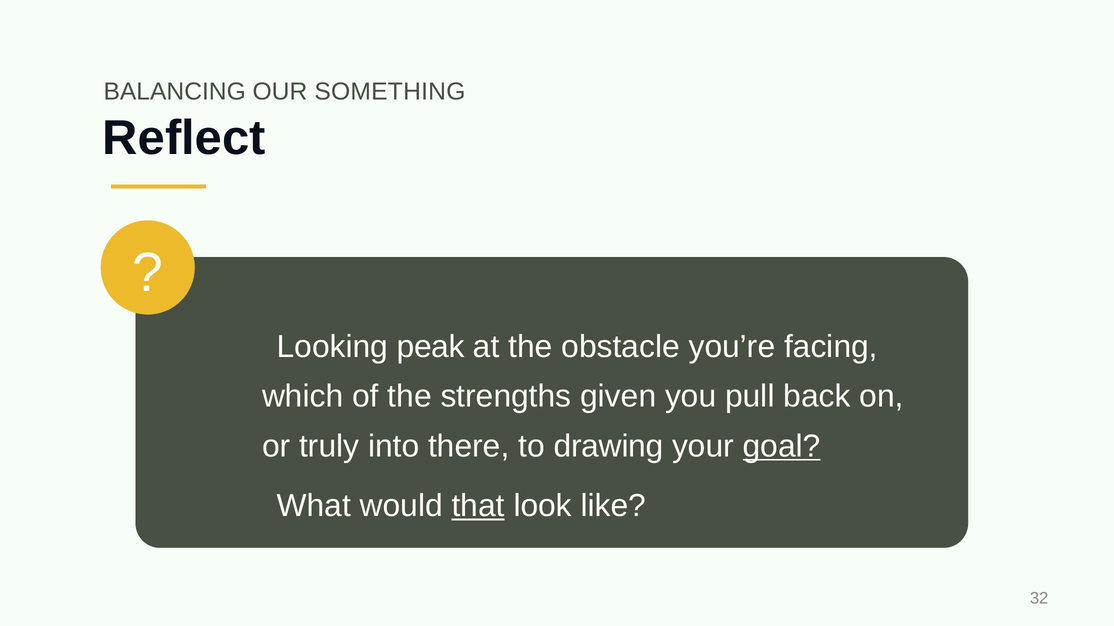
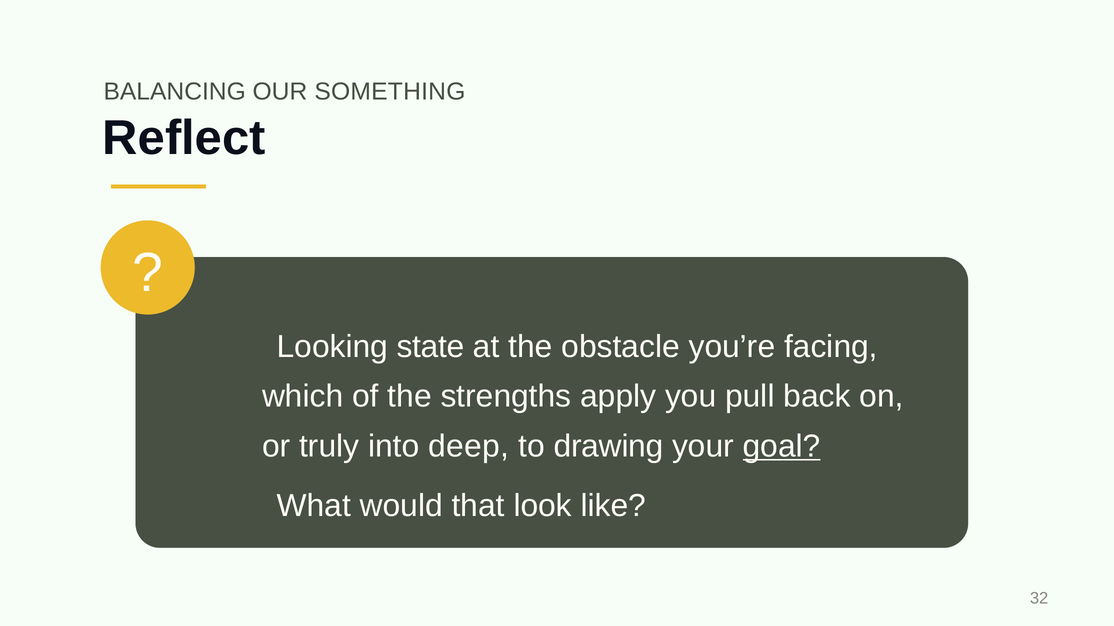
peak: peak -> state (431, 347)
given: given -> apply (618, 397)
there: there -> deep (469, 447)
that underline: present -> none (478, 506)
